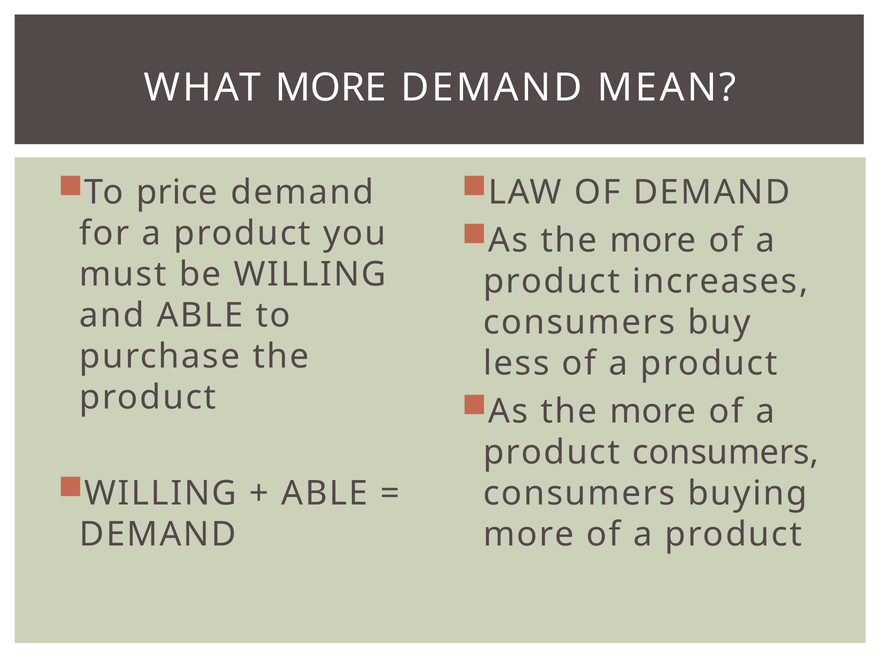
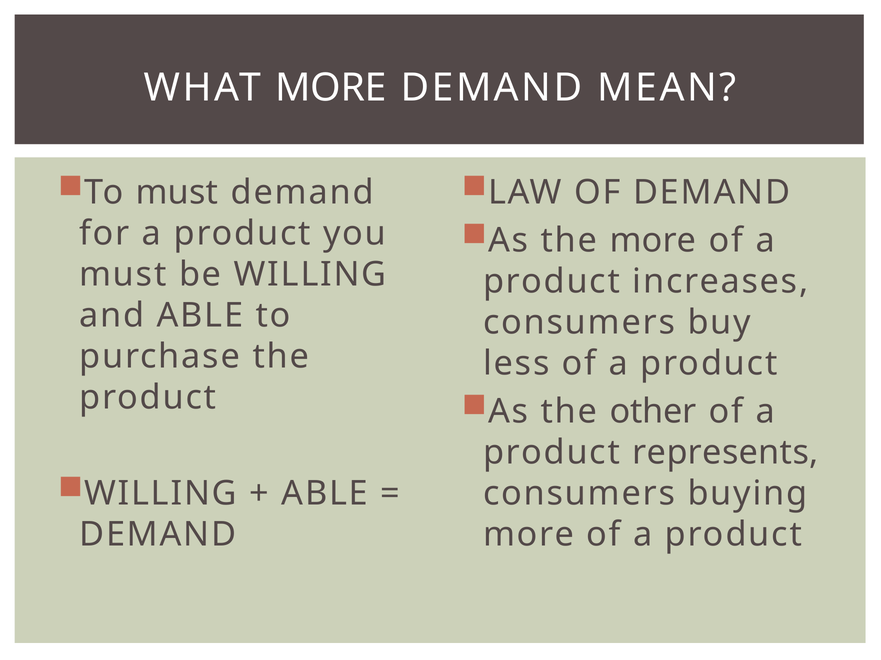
To price: price -> must (177, 193)
more: more -> other (653, 412)
product consumers: consumers -> represents (725, 453)
